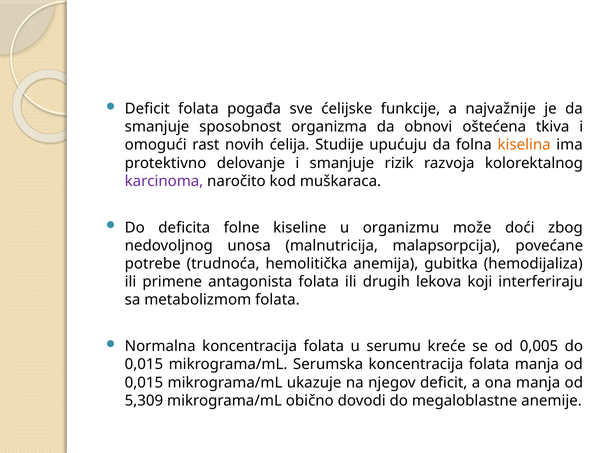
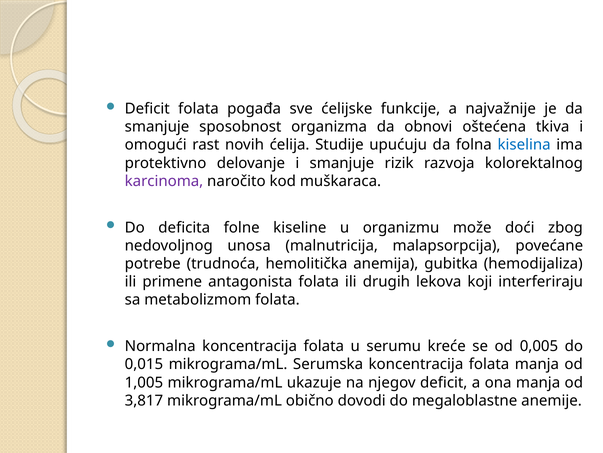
kiselina colour: orange -> blue (524, 145)
0,015: 0,015 -> 1,005 (144, 382)
5,309: 5,309 -> 3,817 (144, 400)
